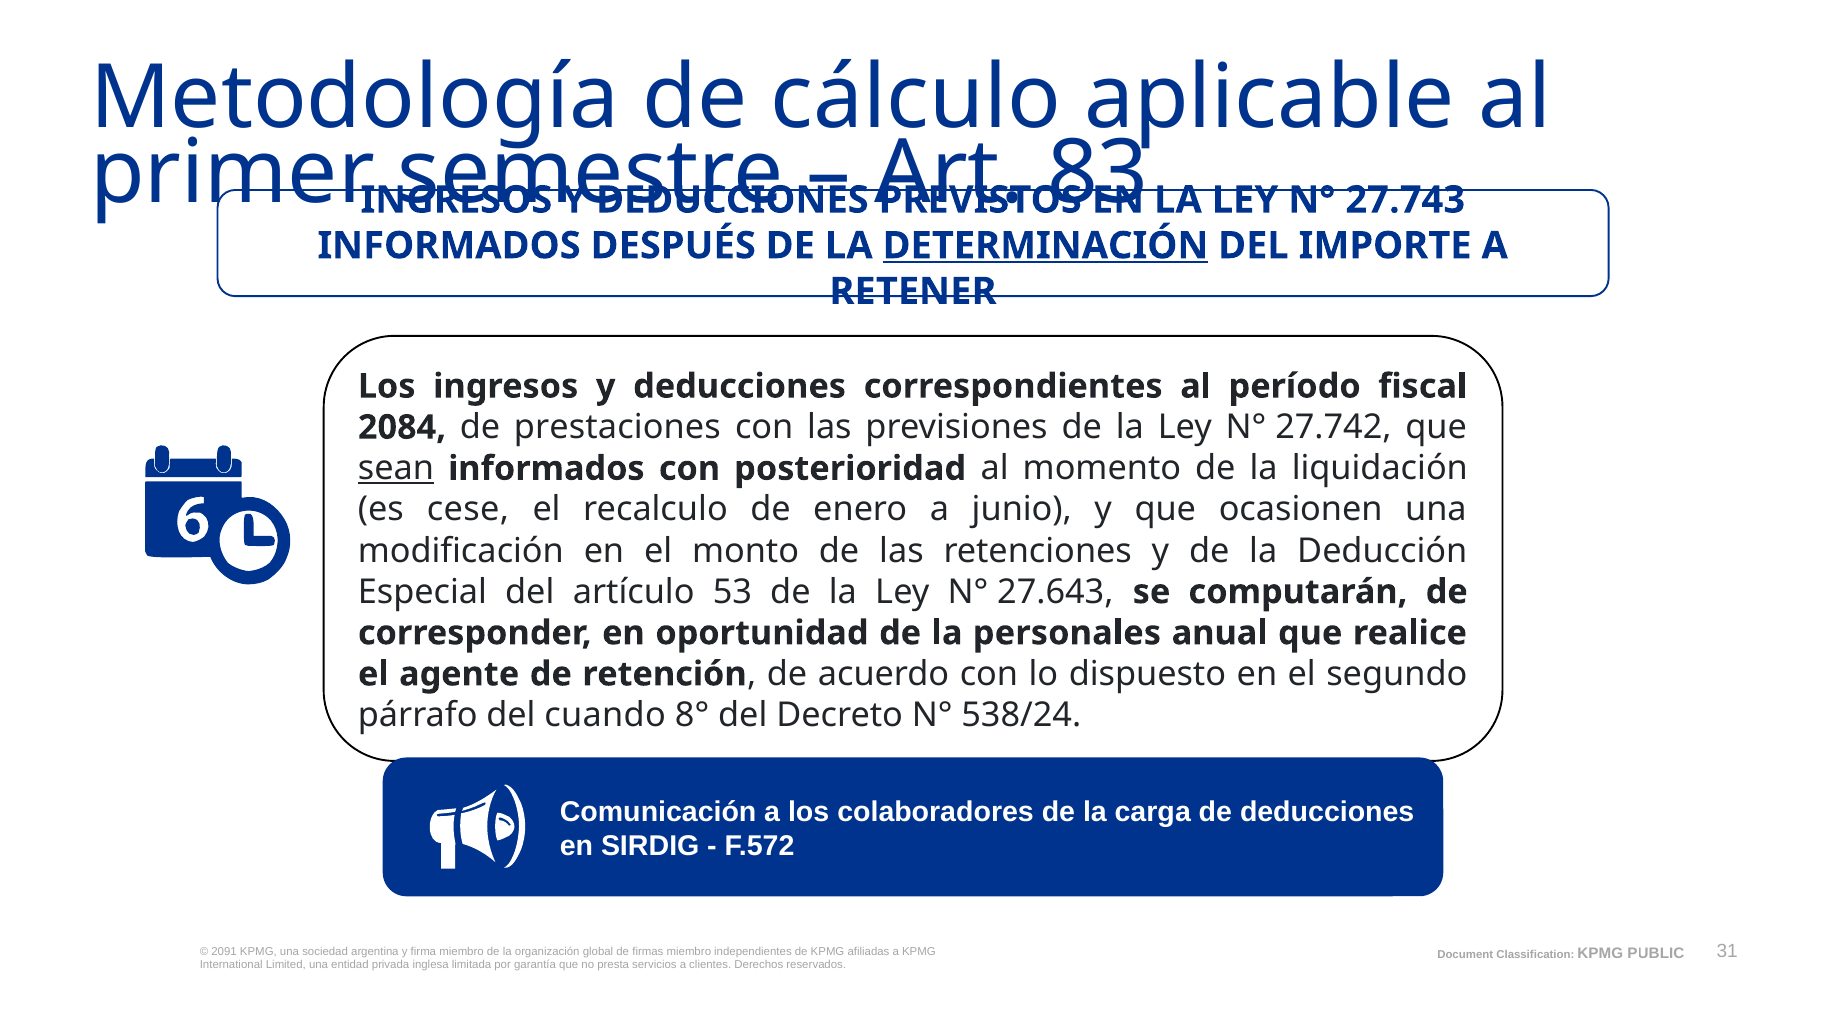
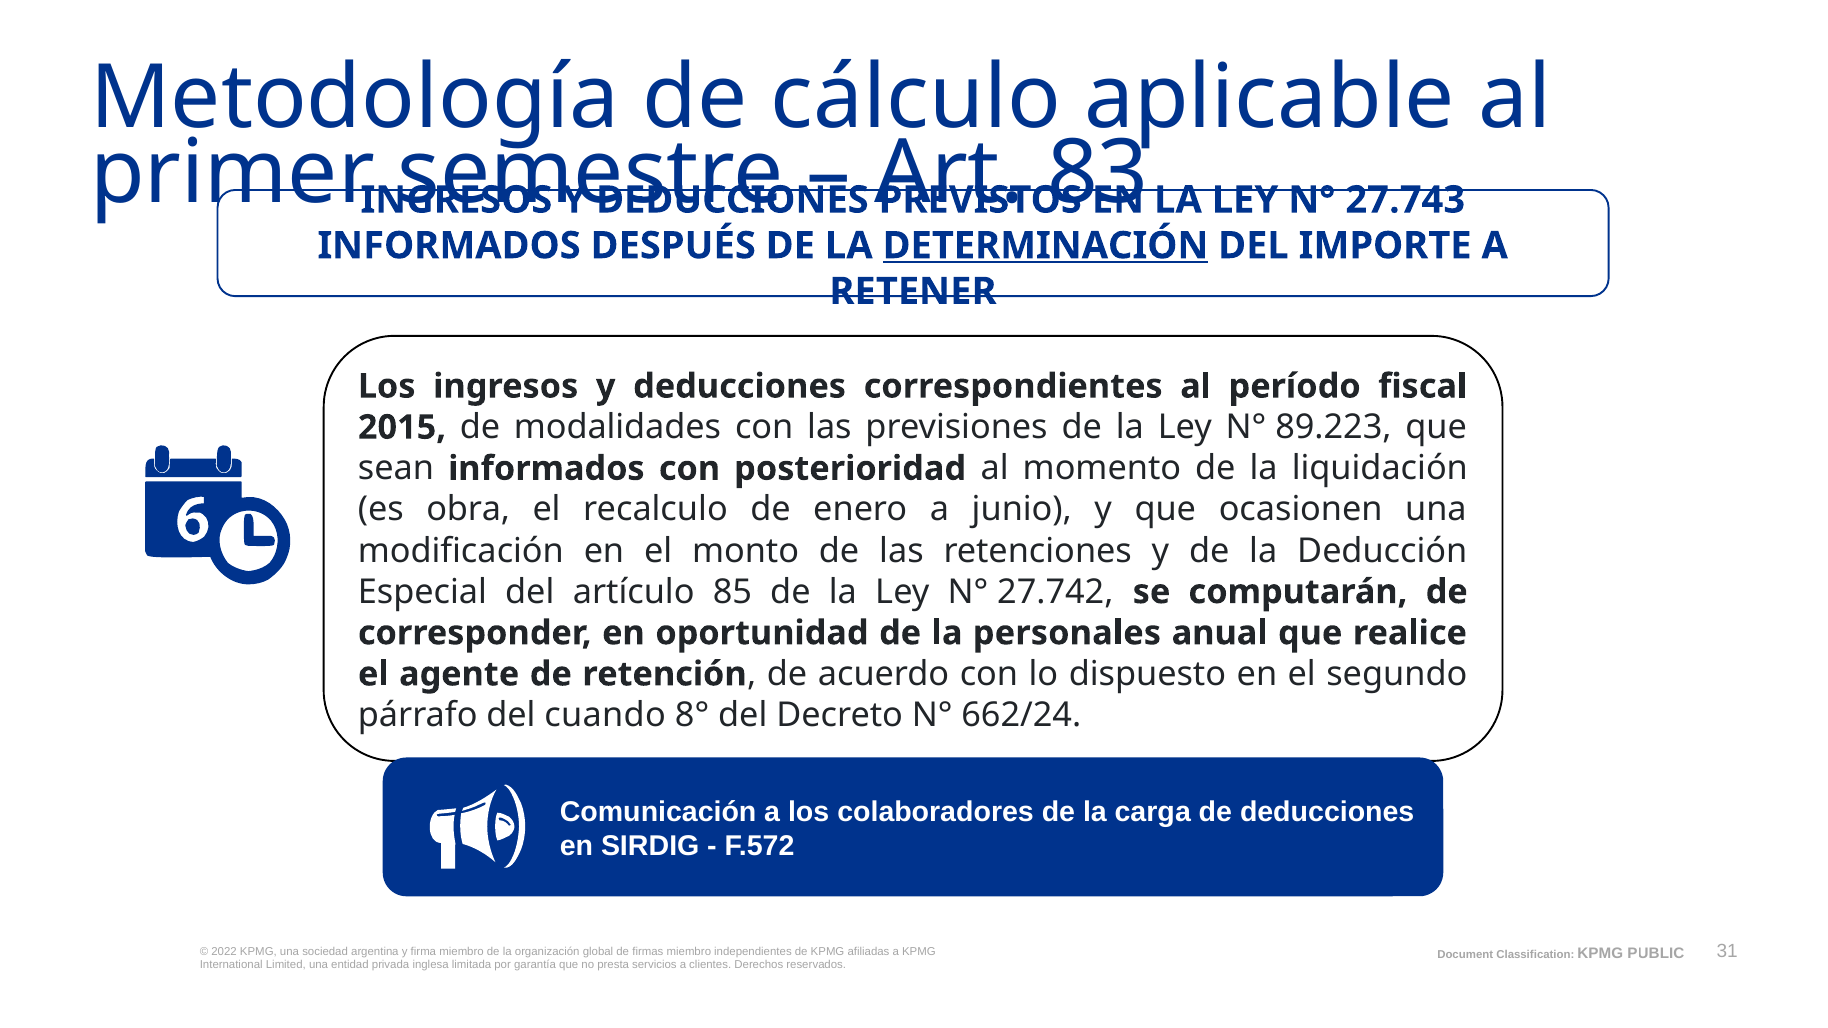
2084: 2084 -> 2015 (402, 428)
prestaciones: prestaciones -> modalidades (618, 428)
27.742: 27.742 -> 89.223 (1333, 428)
sean underline: present -> none (396, 469)
cese: cese -> obra (468, 510)
53: 53 -> 85 (732, 592)
27.643: 27.643 -> 27.742 (1055, 592)
538/24: 538/24 -> 662/24 (1021, 715)
2091: 2091 -> 2022 (224, 952)
